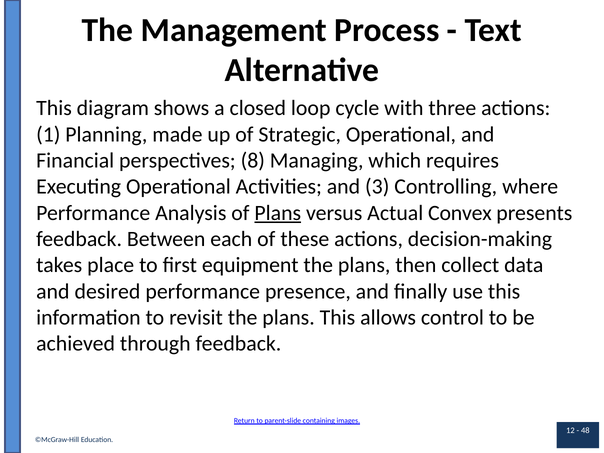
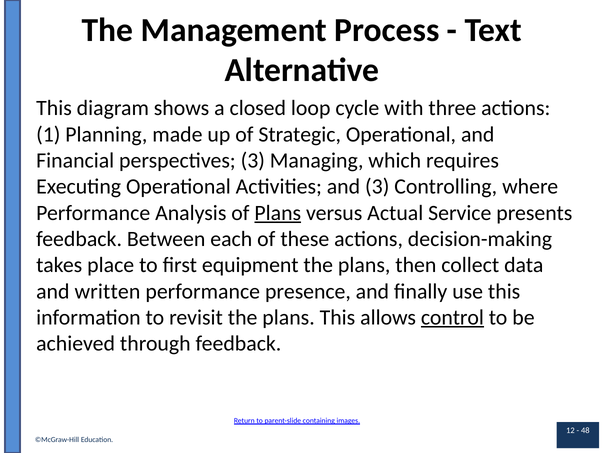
perspectives 8: 8 -> 3 (253, 161)
Convex: Convex -> Service (460, 213)
desired: desired -> written (107, 291)
control underline: none -> present (452, 317)
